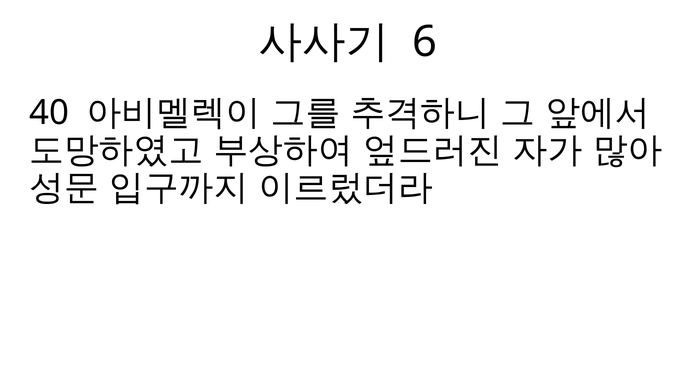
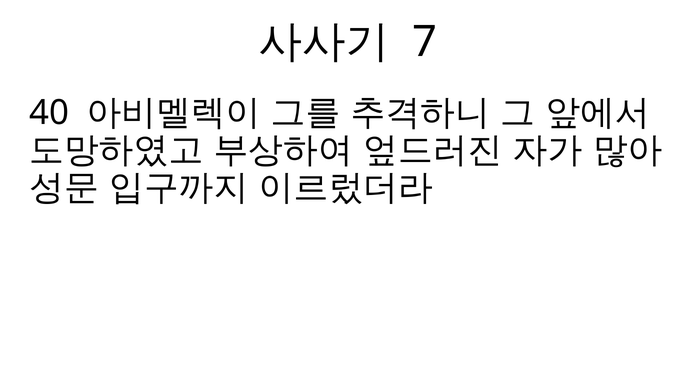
6: 6 -> 7 (425, 42)
